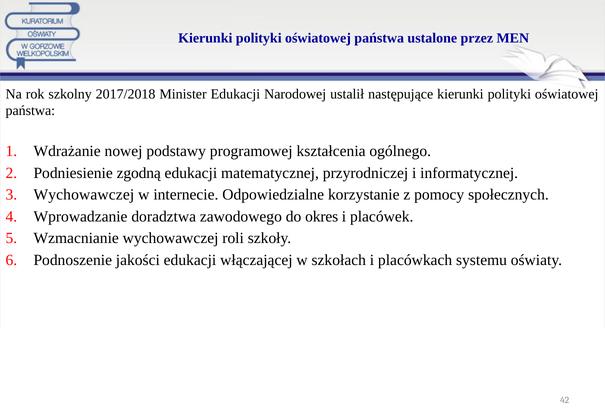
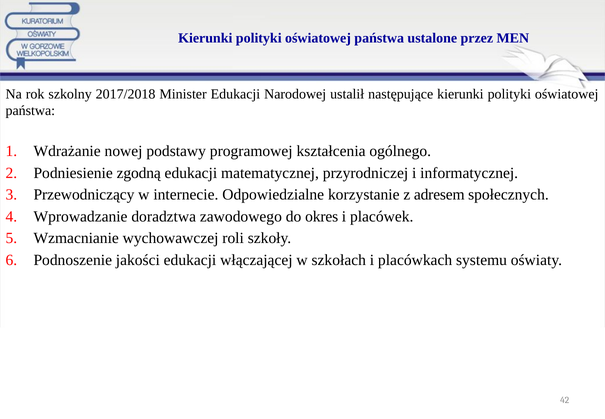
Wychowawczej: Wychowawczej -> Przewodniczący (84, 195)
pomocy: pomocy -> adresem (439, 195)
